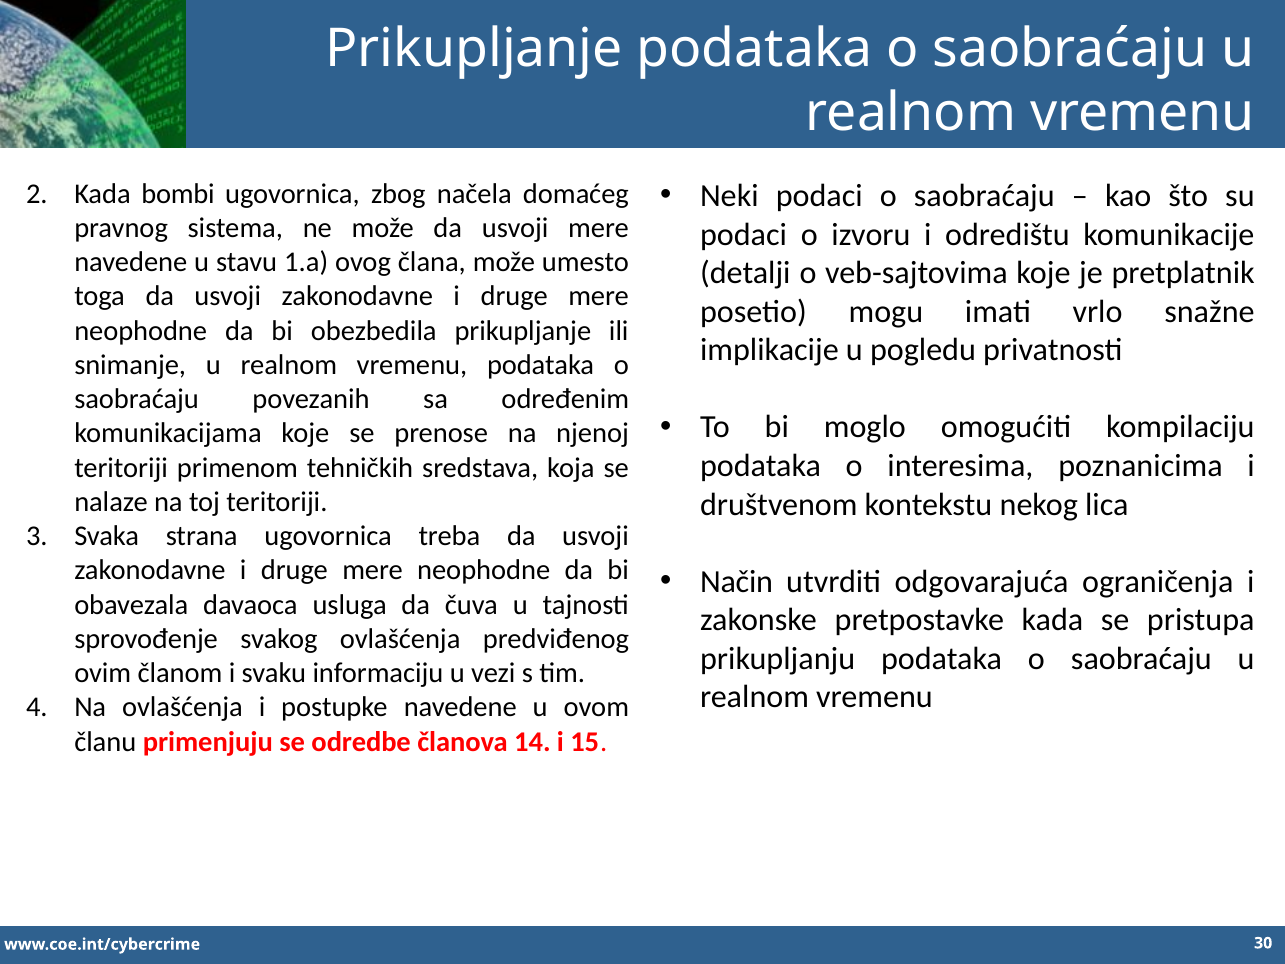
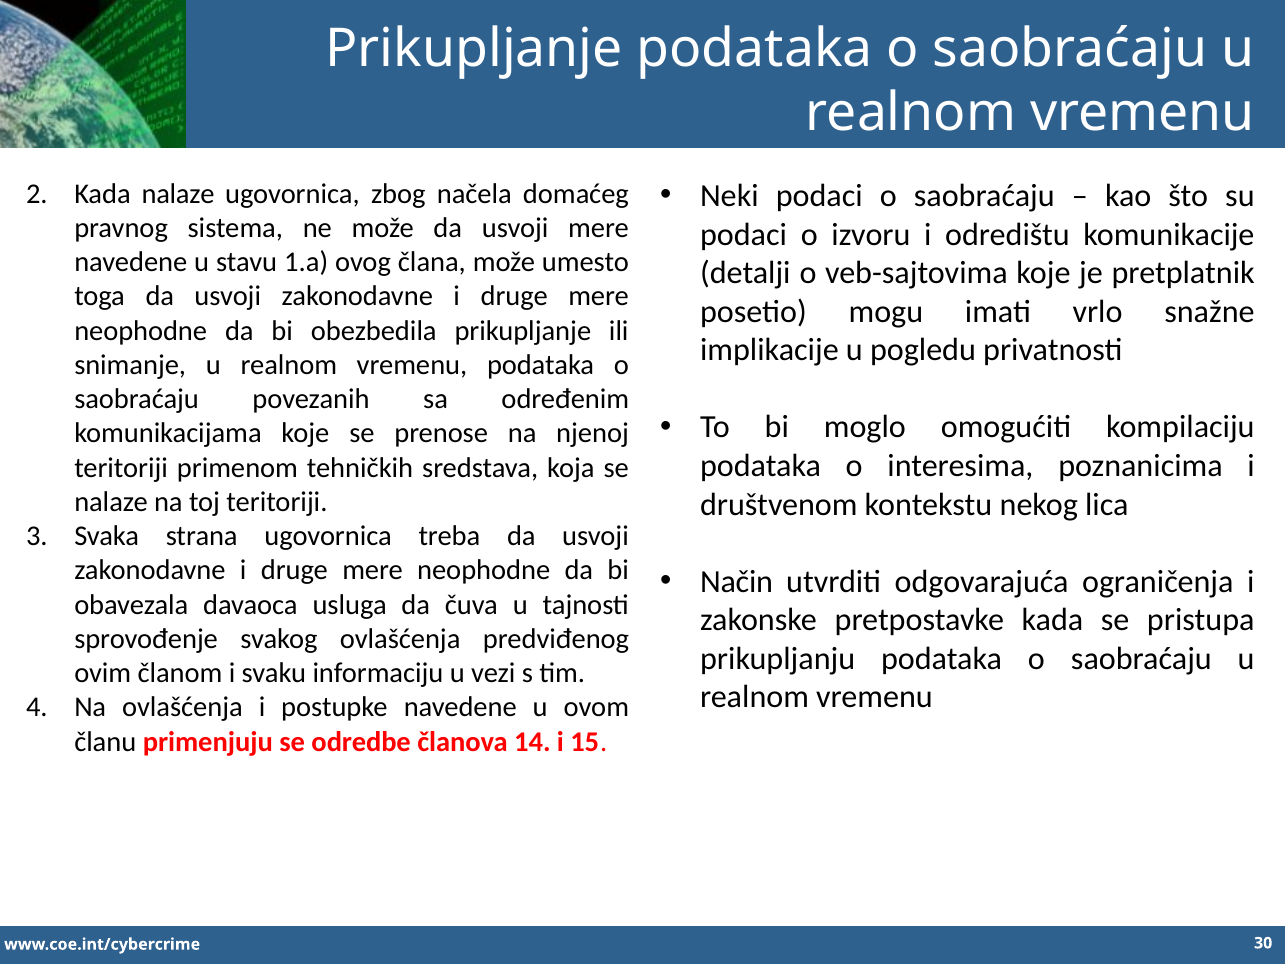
Kada bombi: bombi -> nalaze (178, 194)
